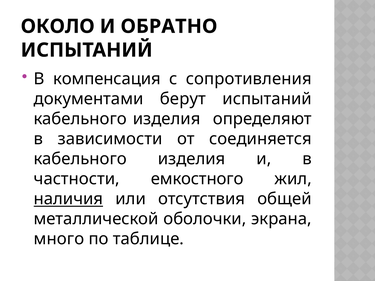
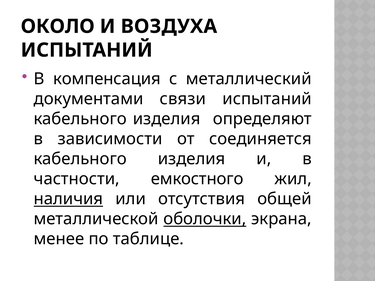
ОБРАТНО: ОБРАТНО -> ВОЗДУХА (169, 26)
сопротивления: сопротивления -> металлический (249, 79)
берут: берут -> связи (183, 99)
оболочки underline: none -> present (205, 219)
много: много -> менее (59, 239)
